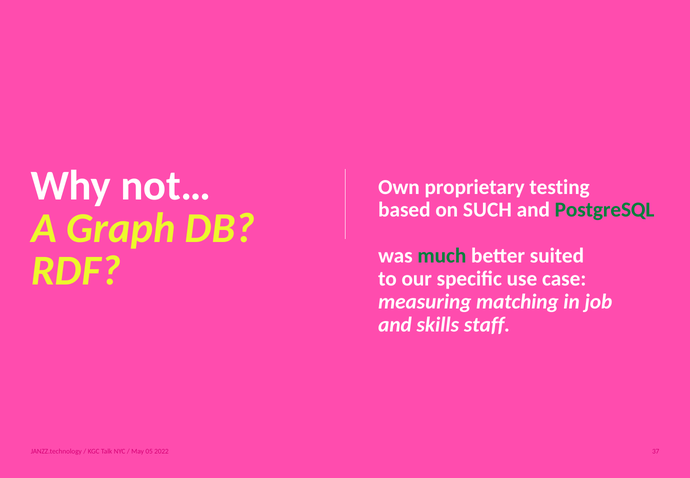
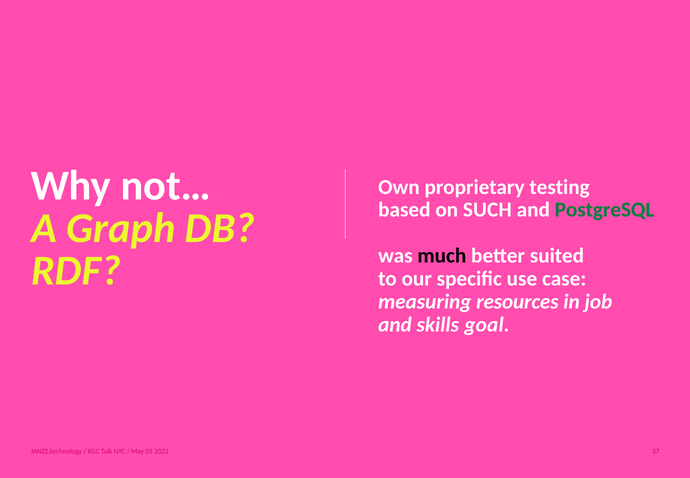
much colour: green -> black (442, 256)
matching: matching -> resources (517, 301)
staff: staff -> goal (487, 324)
